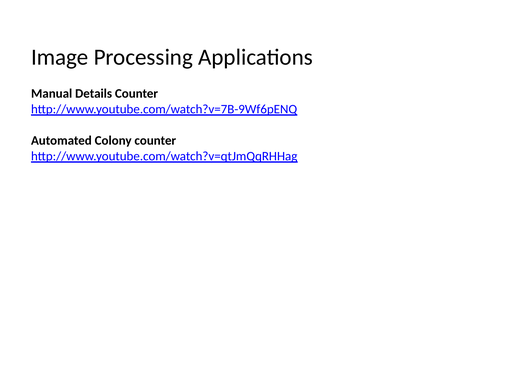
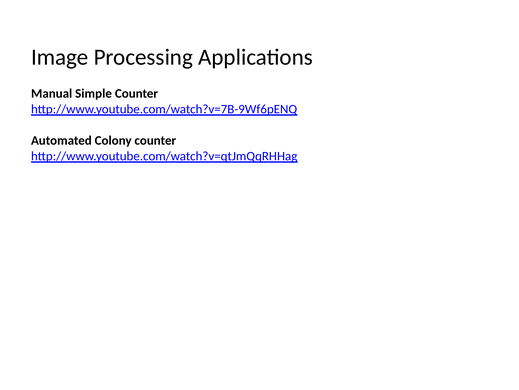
Details: Details -> Simple (94, 93)
